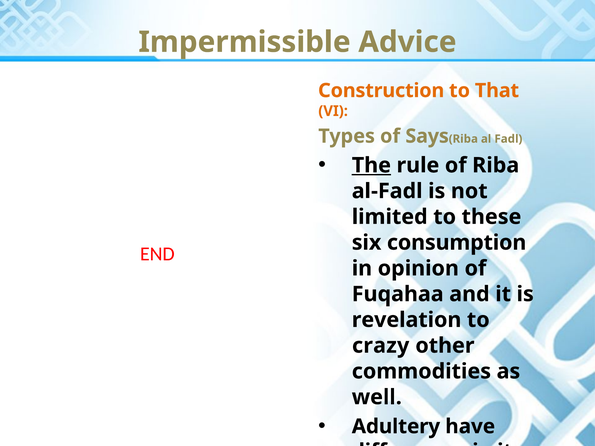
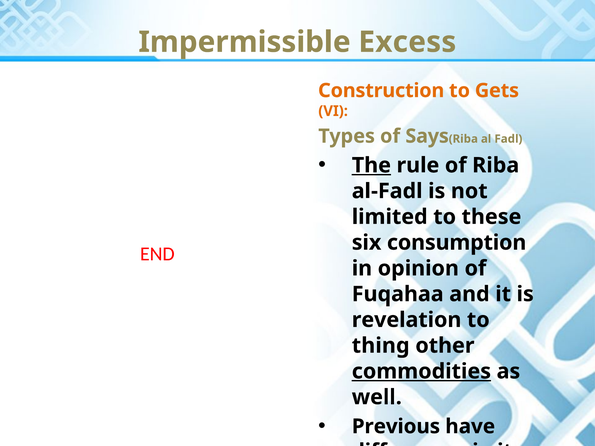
Advice: Advice -> Excess (407, 42)
That: That -> Gets (497, 91)
crazy: crazy -> thing (381, 346)
commodities underline: none -> present (421, 372)
Adultery: Adultery -> Previous (396, 427)
